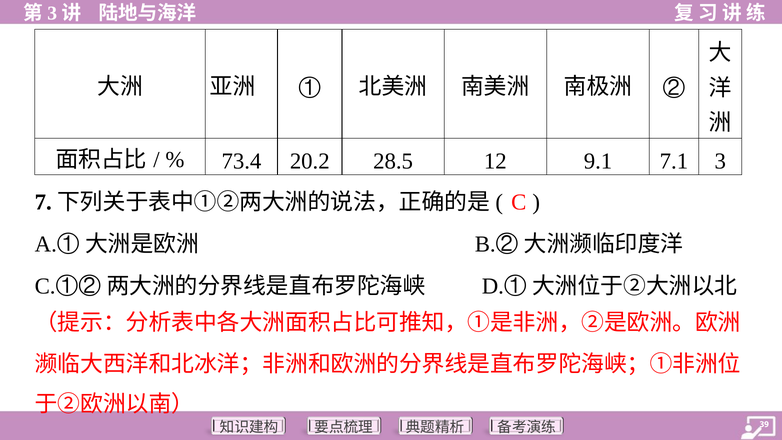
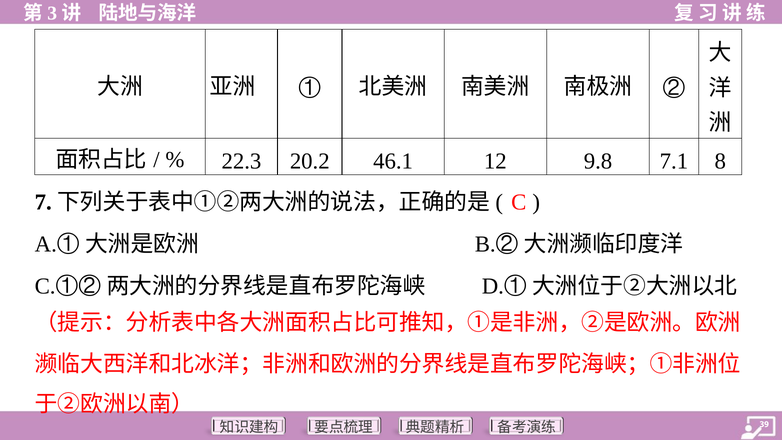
73.4: 73.4 -> 22.3 (241, 161)
28.5: 28.5 -> 46.1 (393, 161)
9.1: 9.1 -> 9.8 (598, 161)
3: 3 -> 8 (720, 161)
